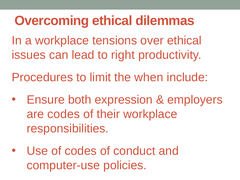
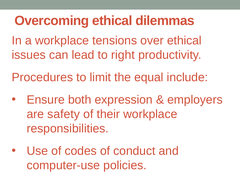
when: when -> equal (149, 77)
are codes: codes -> safety (64, 114)
